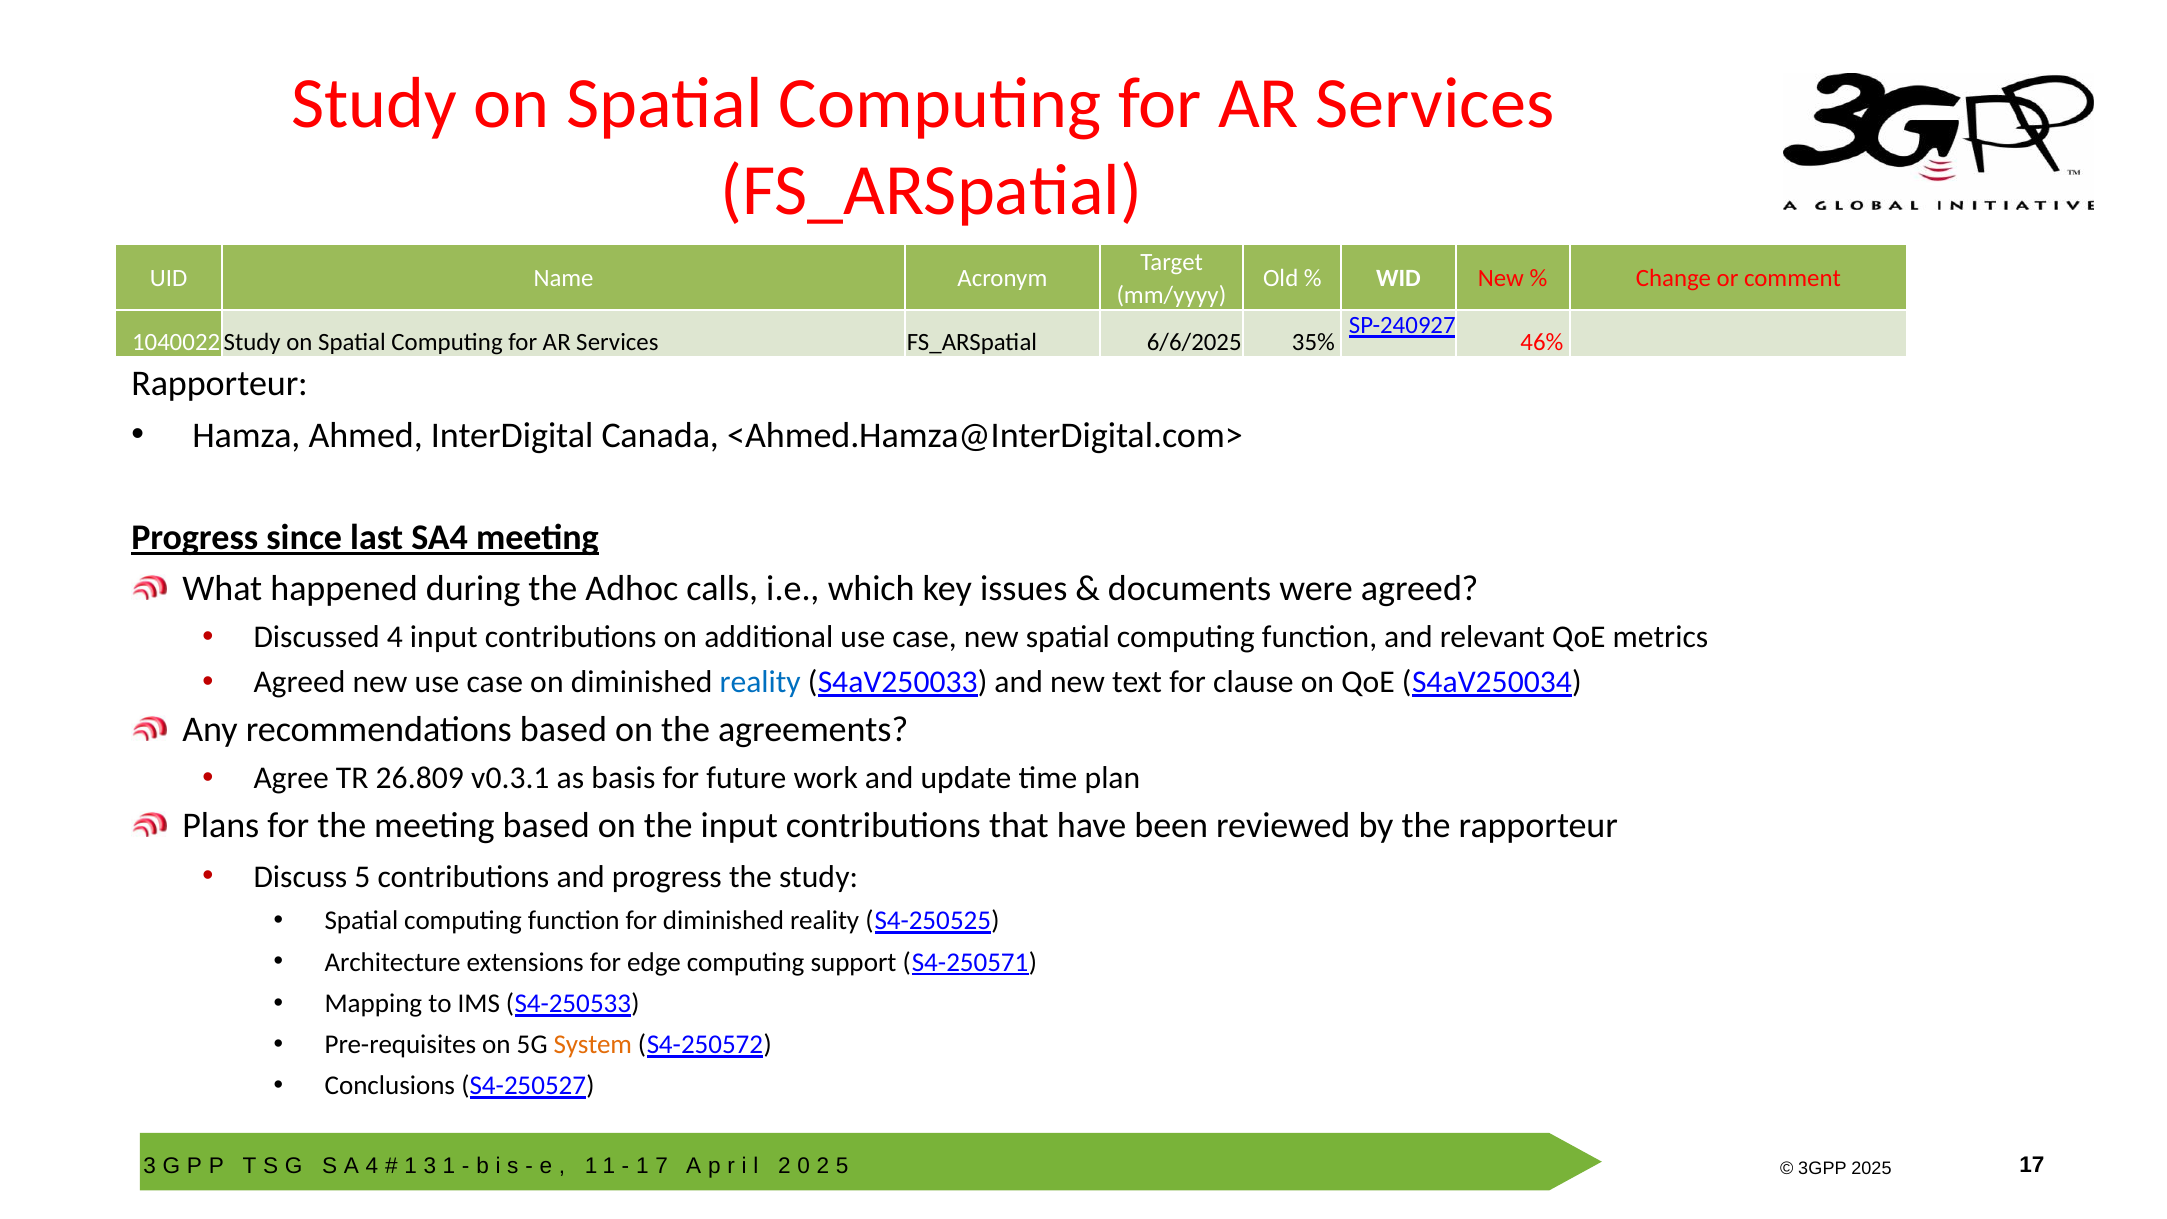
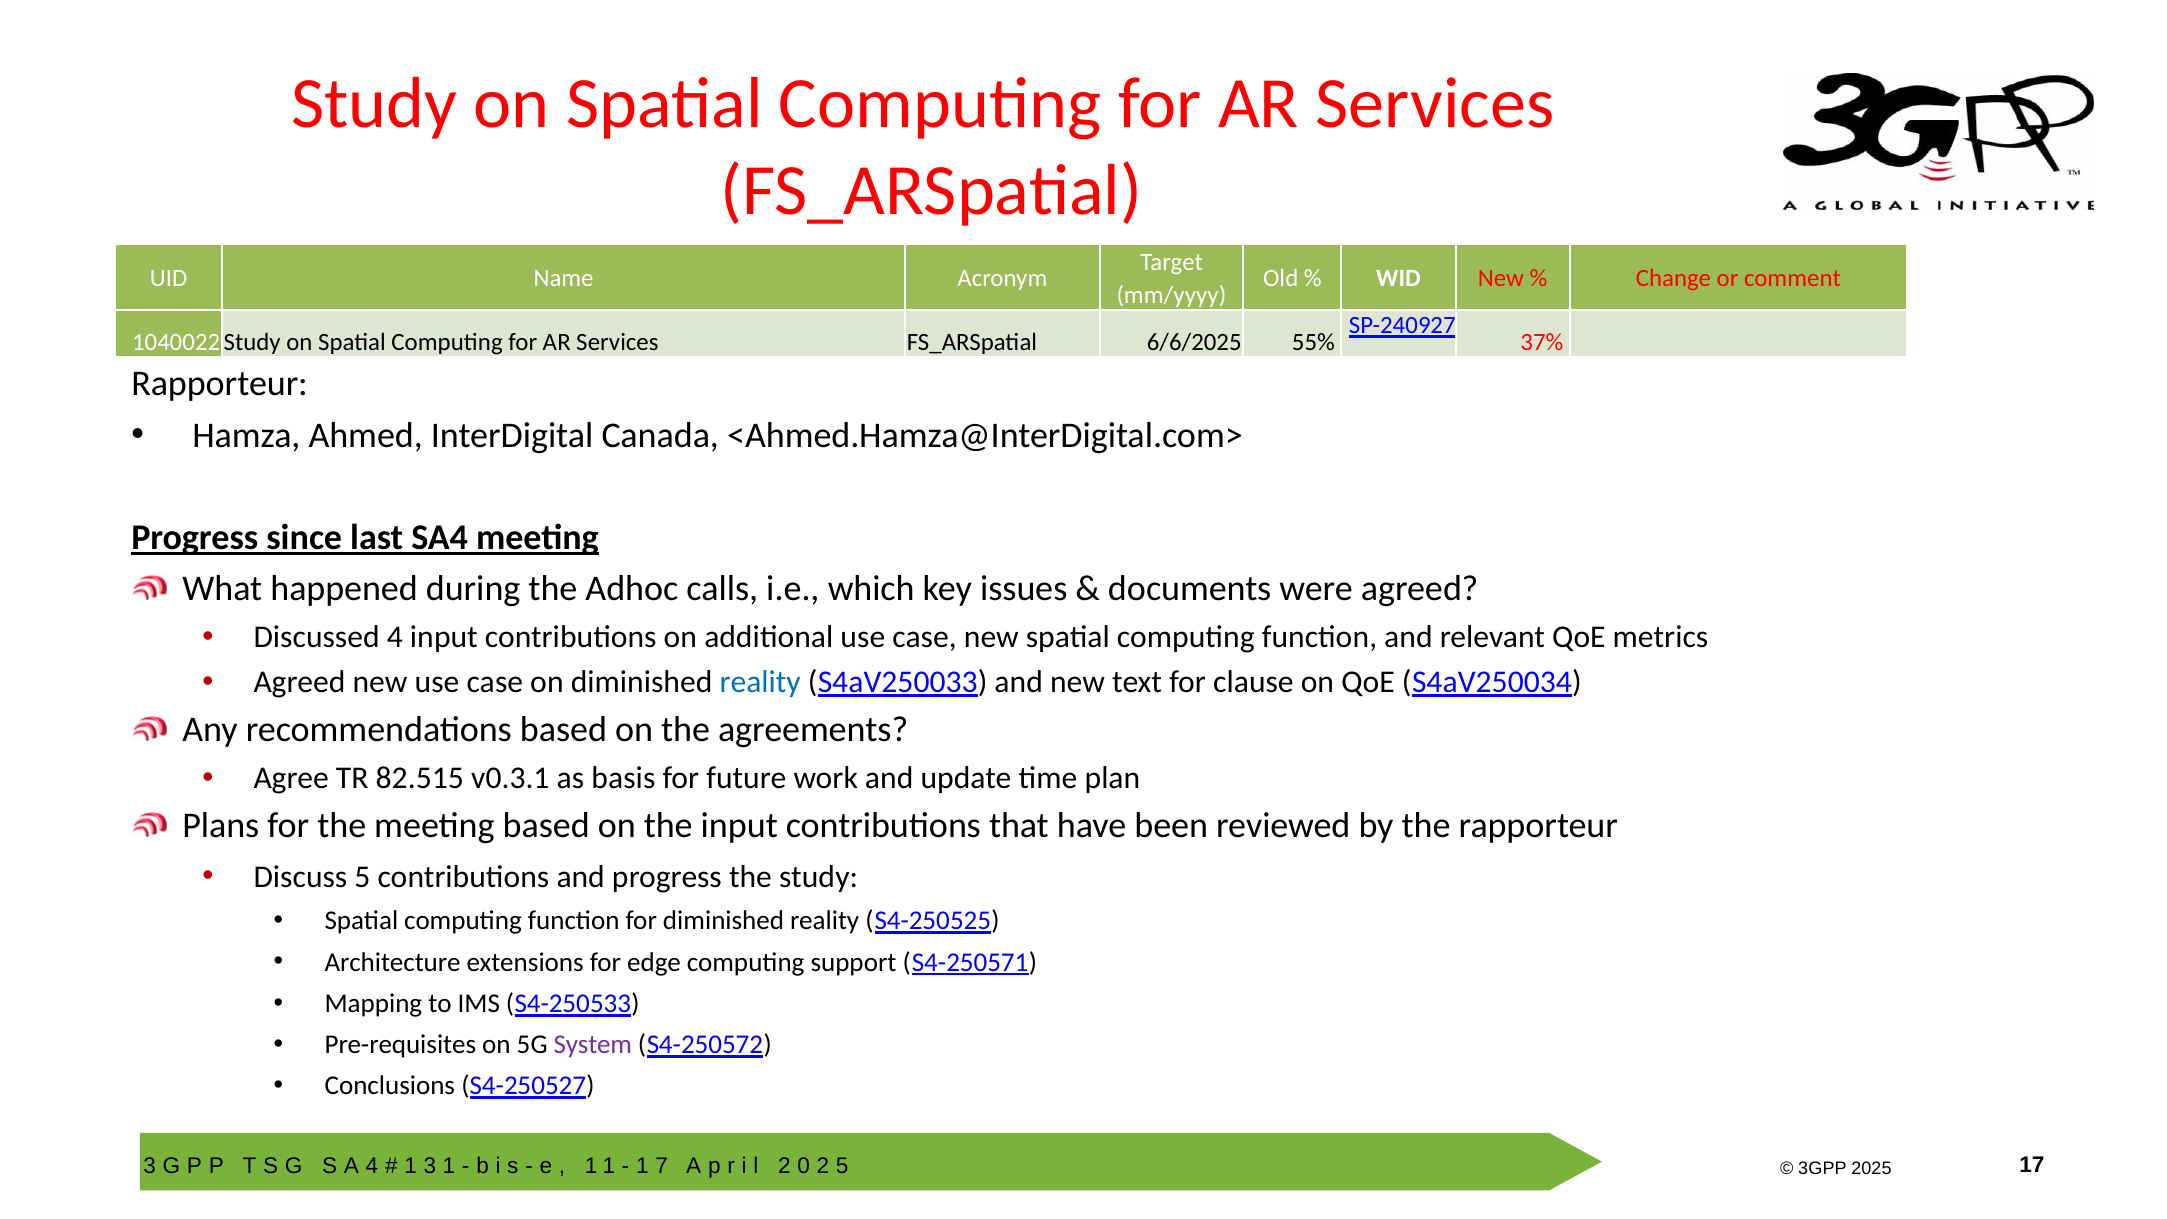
35%: 35% -> 55% (1313, 342)
46%: 46% -> 37% (1542, 342)
26.809: 26.809 -> 82.515 (420, 778)
System colour: orange -> purple (593, 1044)
